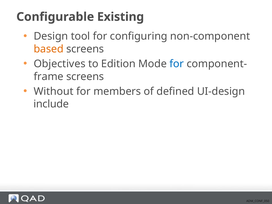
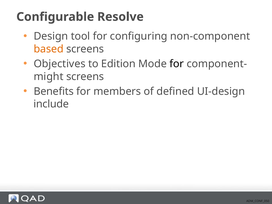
Existing: Existing -> Resolve (120, 17)
for colour: blue -> black (177, 64)
frame: frame -> might (49, 77)
Without: Without -> Benefits (54, 91)
